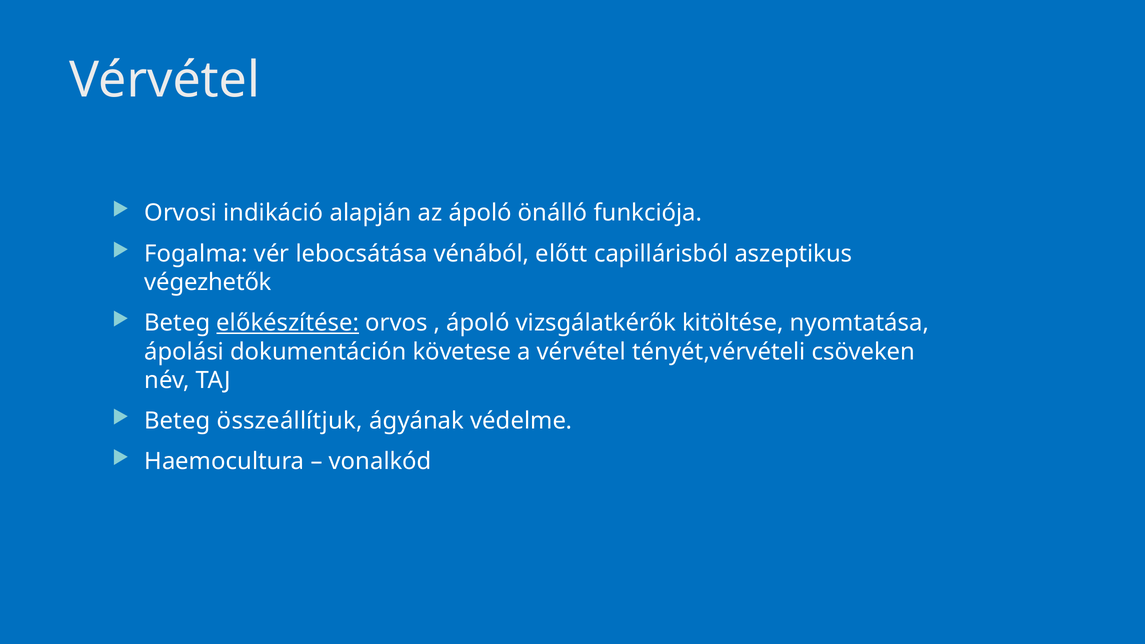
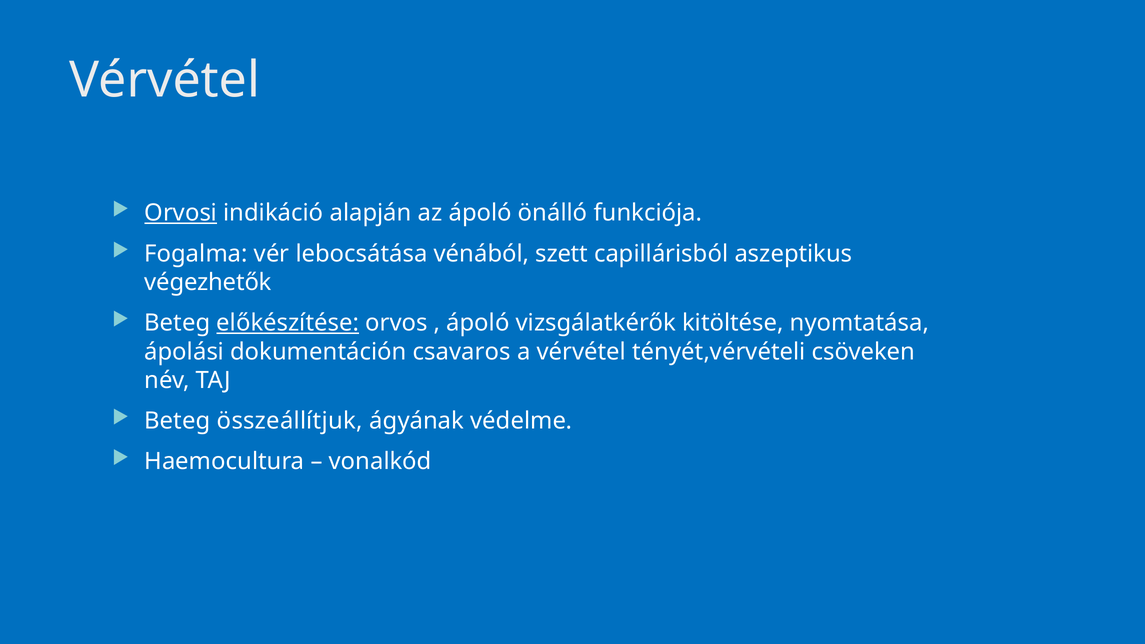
Orvosi underline: none -> present (181, 213)
előtt: előtt -> szett (562, 254)
követese: követese -> csavaros (462, 352)
